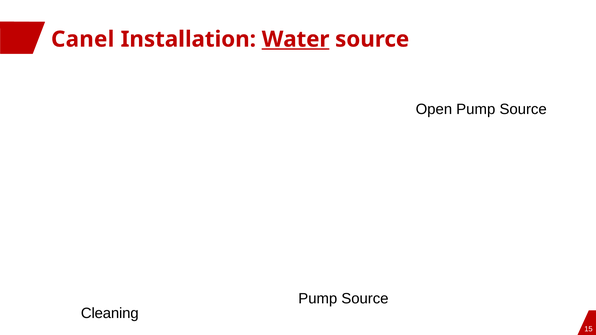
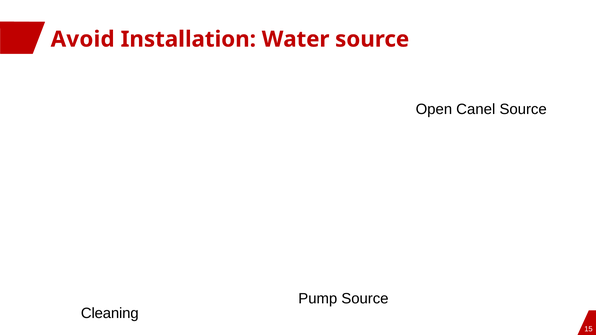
Canel: Canel -> Avoid (83, 39)
Water underline: present -> none (296, 39)
Open Pump: Pump -> Canel (476, 109)
